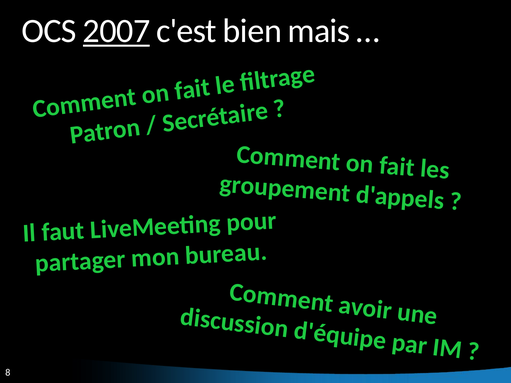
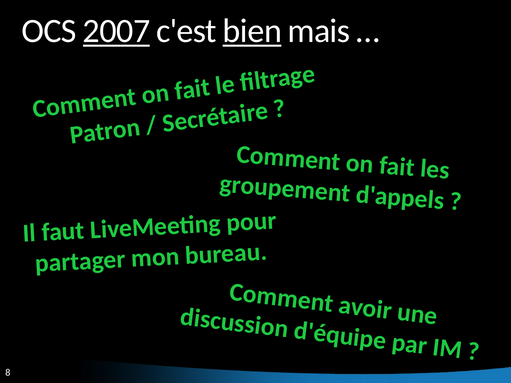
bien underline: none -> present (252, 31)
